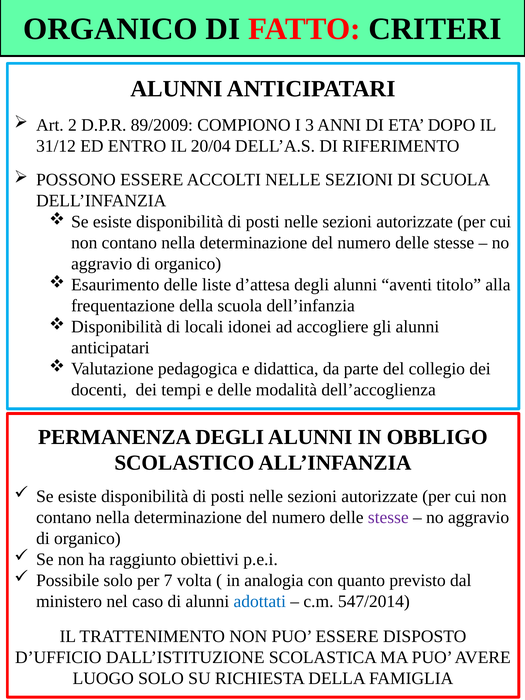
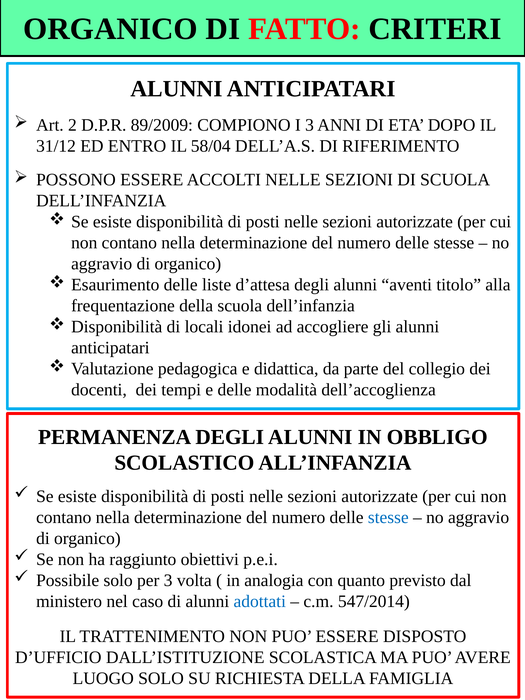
20/04: 20/04 -> 58/04 (211, 146)
stesse colour: purple -> blue (388, 517)
per 7: 7 -> 3 (168, 580)
